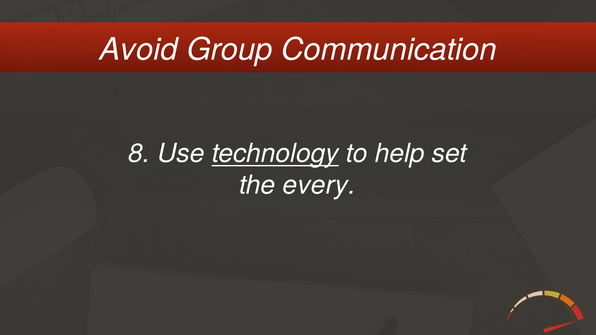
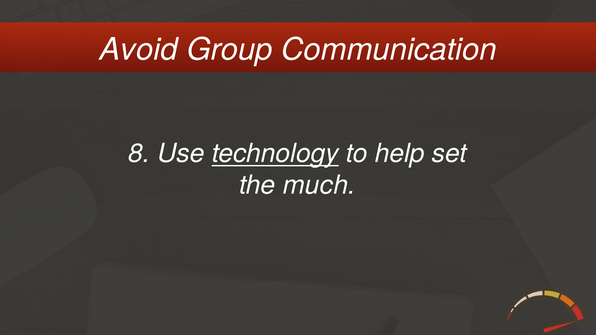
every: every -> much (319, 185)
